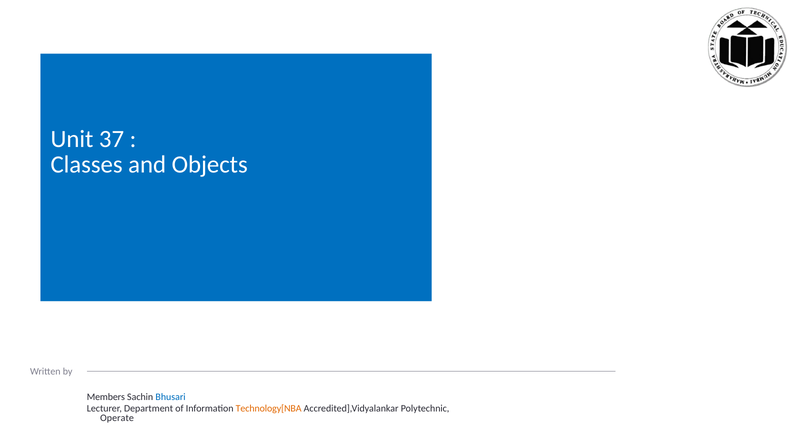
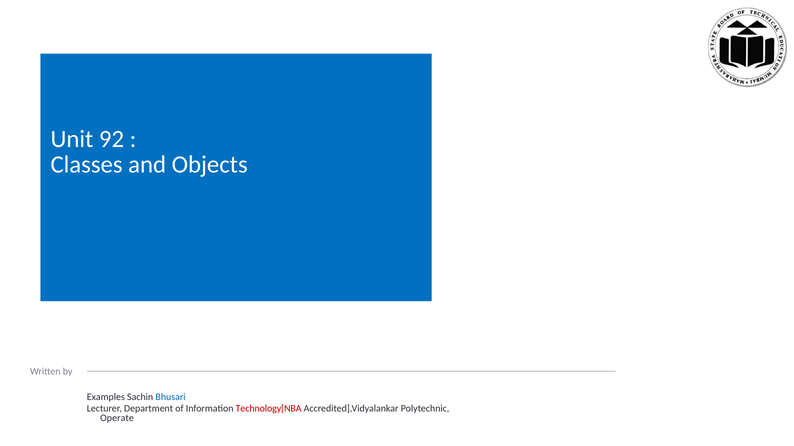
37: 37 -> 92 (112, 139)
Members: Members -> Examples (106, 397)
Technology[NBA colour: orange -> red (269, 409)
